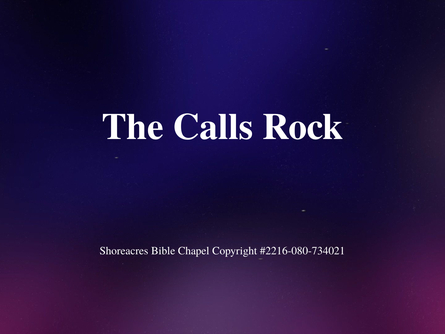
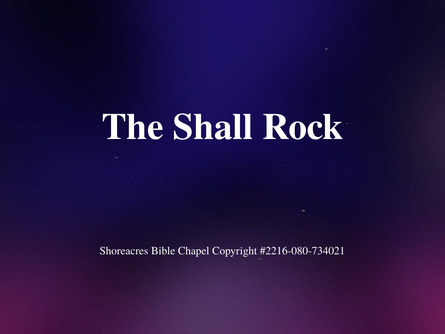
Calls: Calls -> Shall (213, 127)
